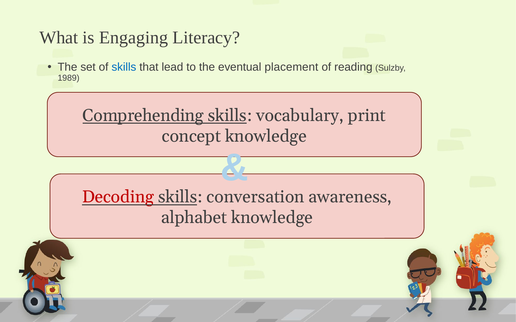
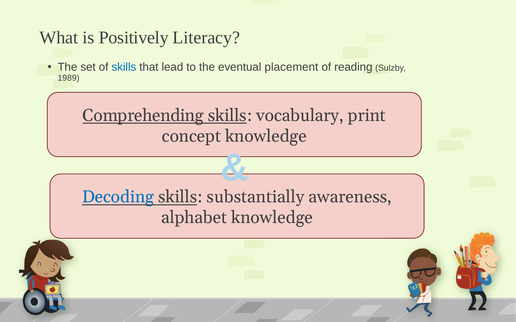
Engaging: Engaging -> Positively (134, 38)
Decoding colour: red -> blue (118, 197)
conversation: conversation -> substantially (256, 197)
